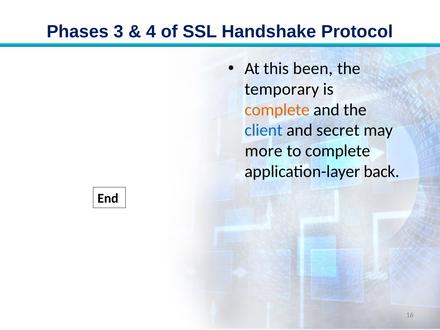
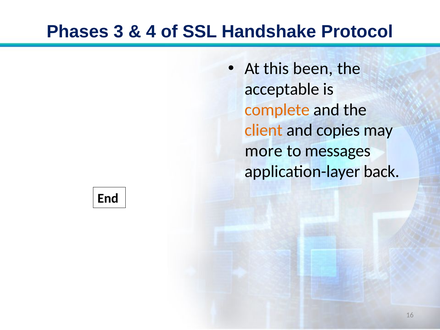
temporary: temporary -> acceptable (282, 89)
client colour: blue -> orange (264, 130)
secret: secret -> copies (338, 130)
to complete: complete -> messages (338, 151)
